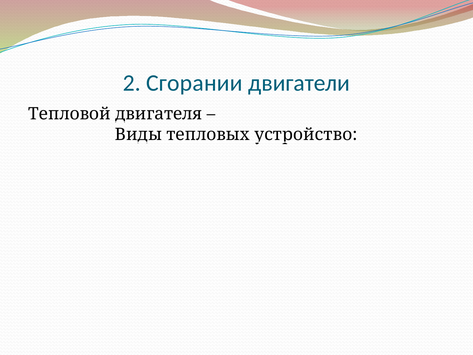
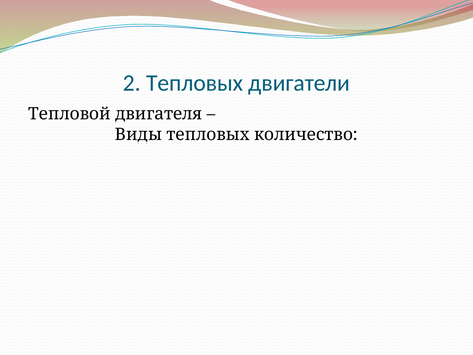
2 Сгорании: Сгорании -> Тепловых (195, 83)
устройство: устройство -> количество (306, 134)
